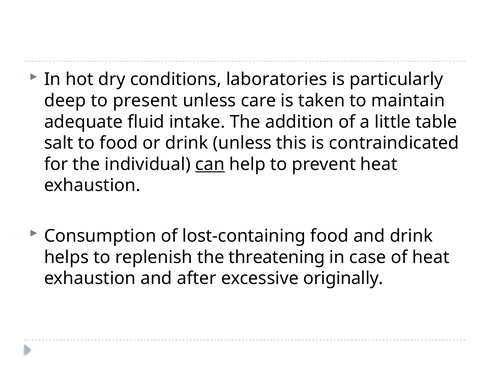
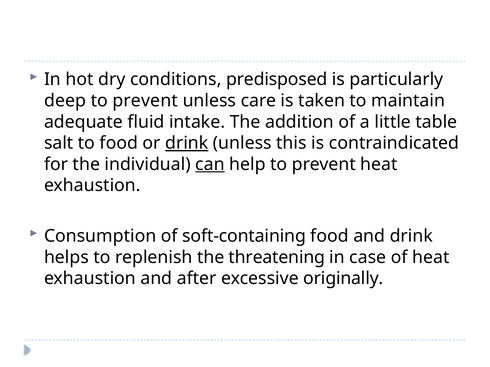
laboratories: laboratories -> predisposed (277, 80)
present: present -> prevent (145, 101)
drink underline: none -> present (187, 143)
lost-containing: lost-containing -> soft-containing (244, 236)
